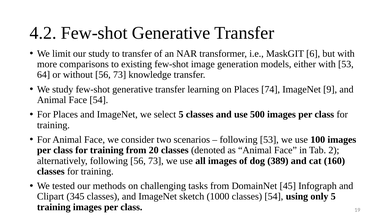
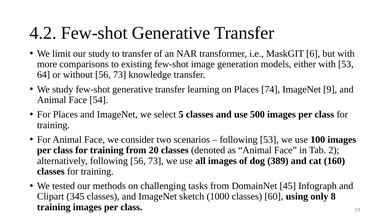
classes 54: 54 -> 60 (274, 196)
only 5: 5 -> 8 (333, 196)
